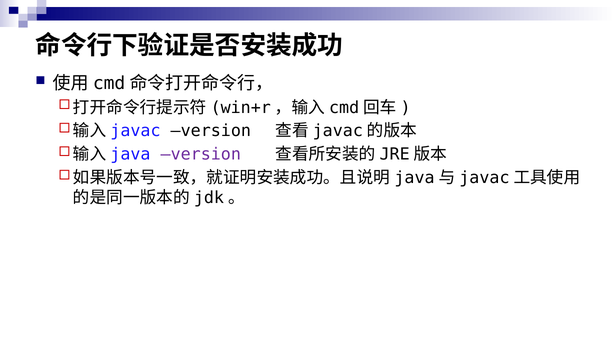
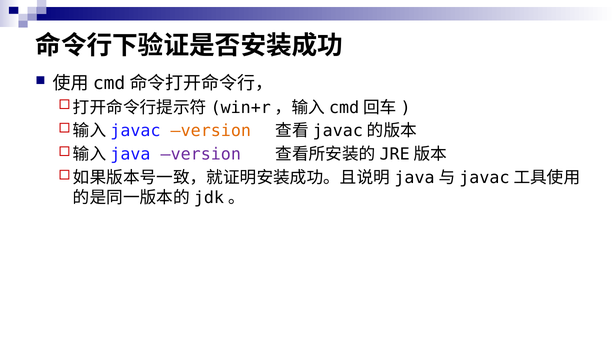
version colour: black -> orange (211, 131)
